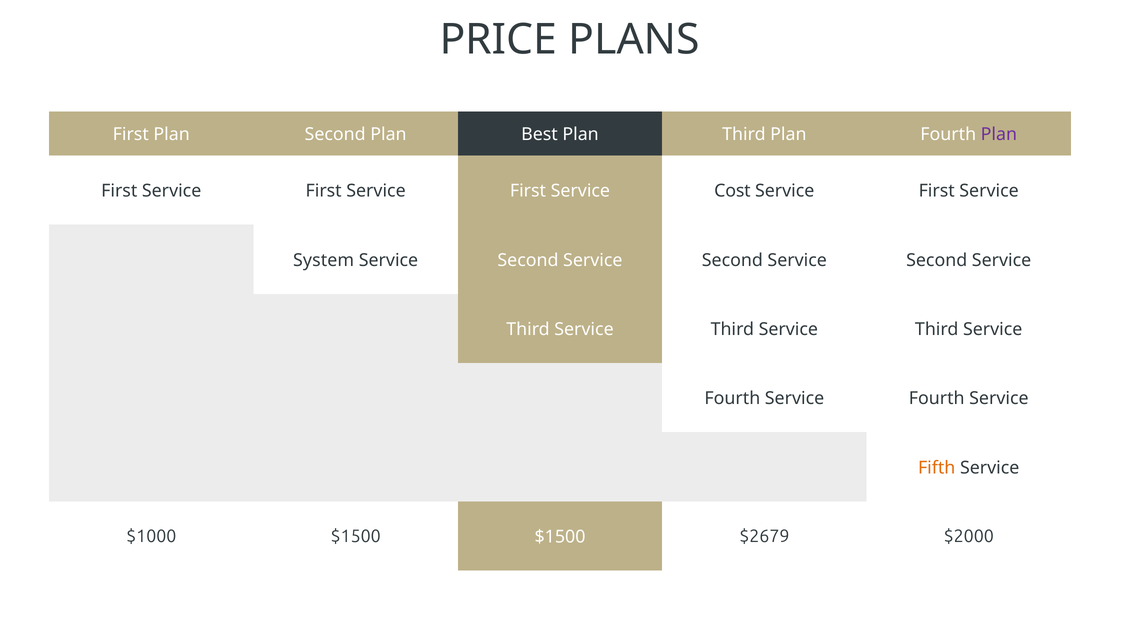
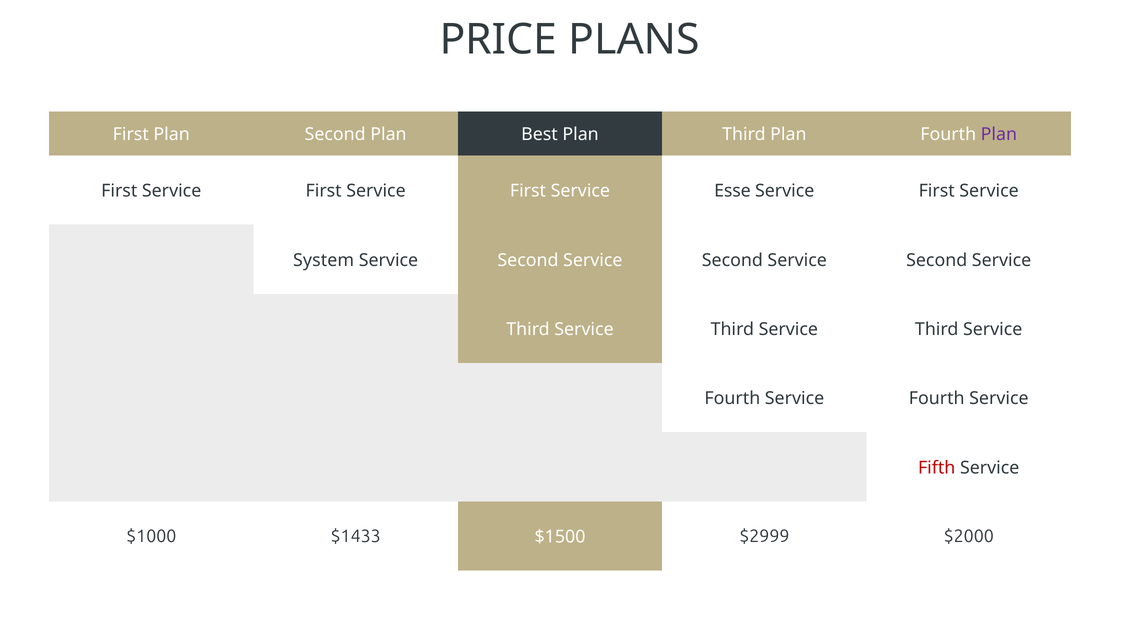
Cost: Cost -> Esse (732, 191)
Fifth colour: orange -> red (937, 468)
$1000 $1500: $1500 -> $1433 (356, 537)
$2679: $2679 -> $2999 (764, 537)
